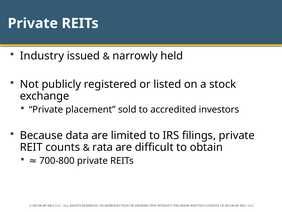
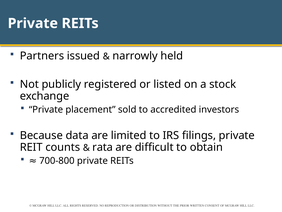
Industry: Industry -> Partners (42, 56)
